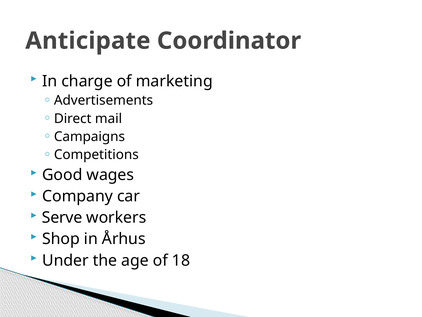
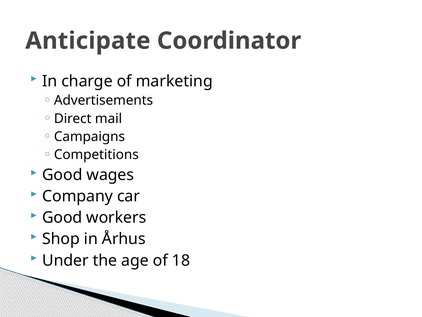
Serve: Serve -> Good (62, 217)
